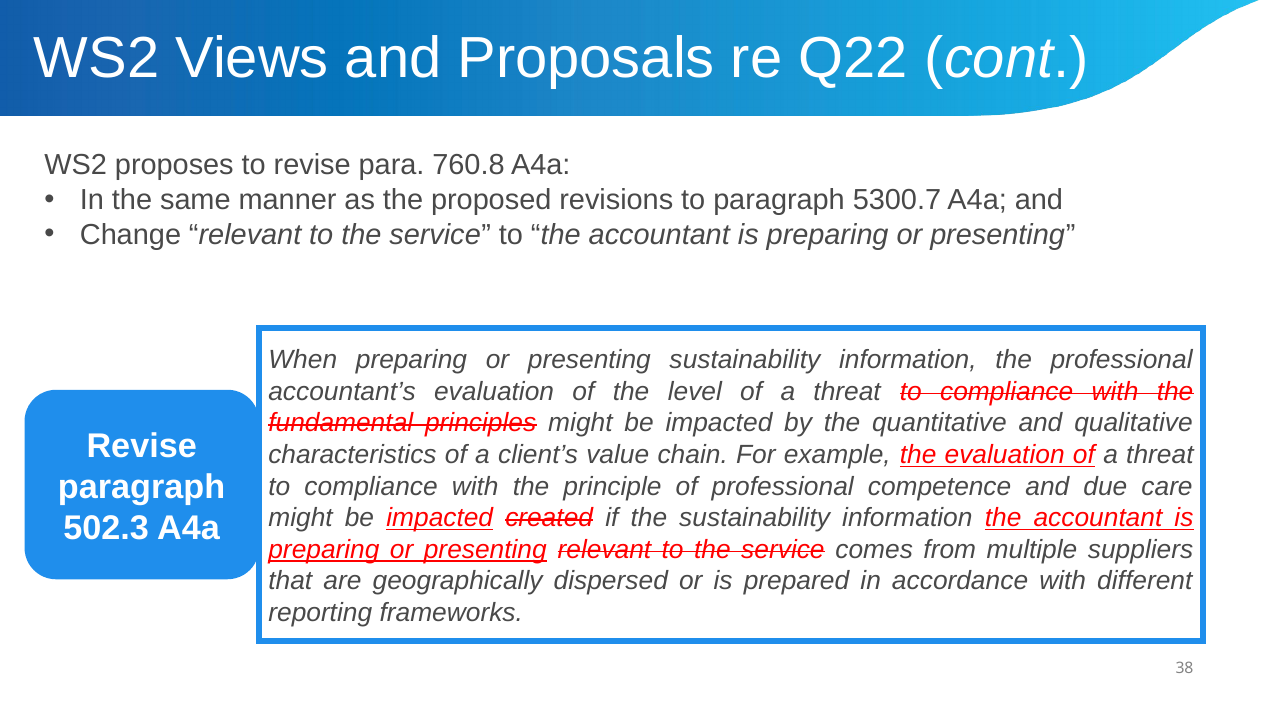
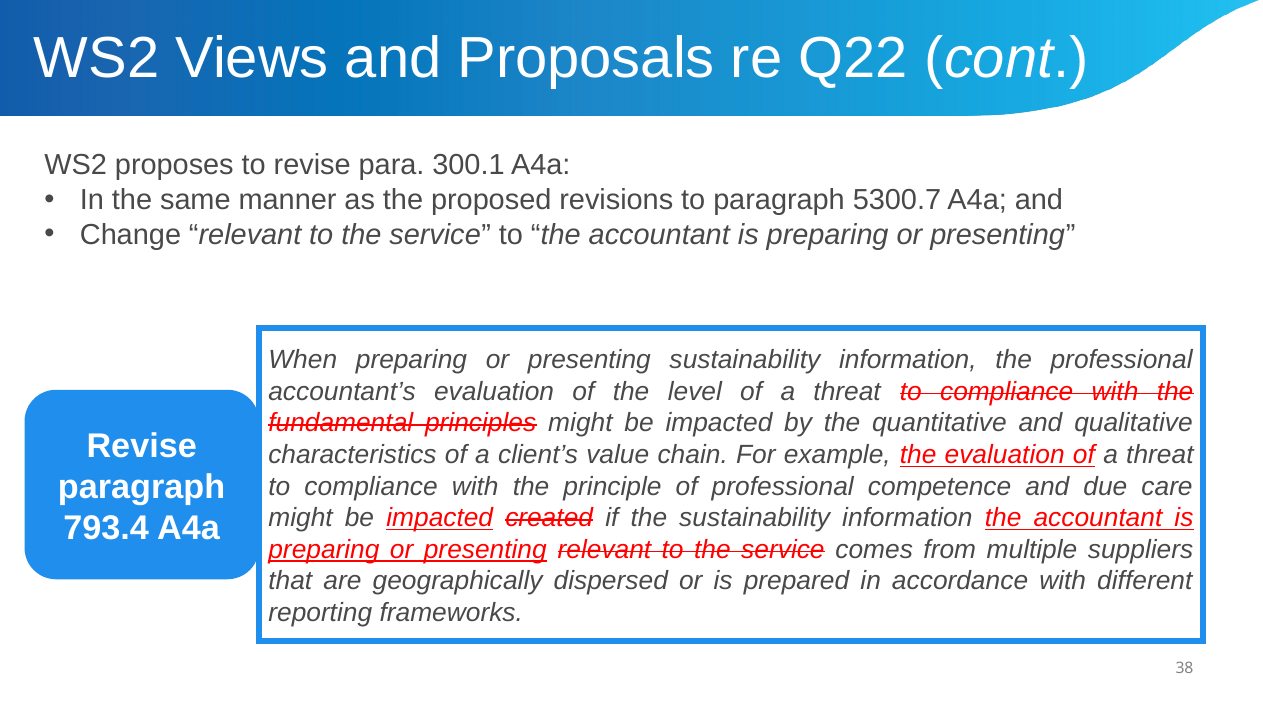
760.8: 760.8 -> 300.1 (469, 165)
502.3: 502.3 -> 793.4 (106, 528)
